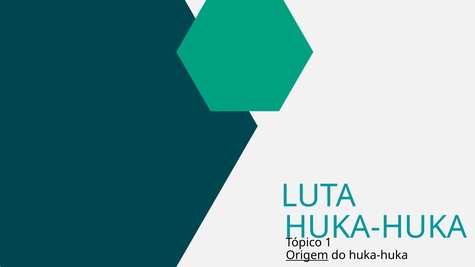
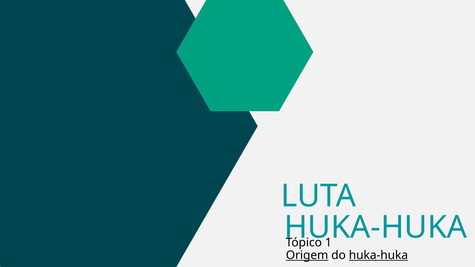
huka-huka underline: none -> present (378, 255)
